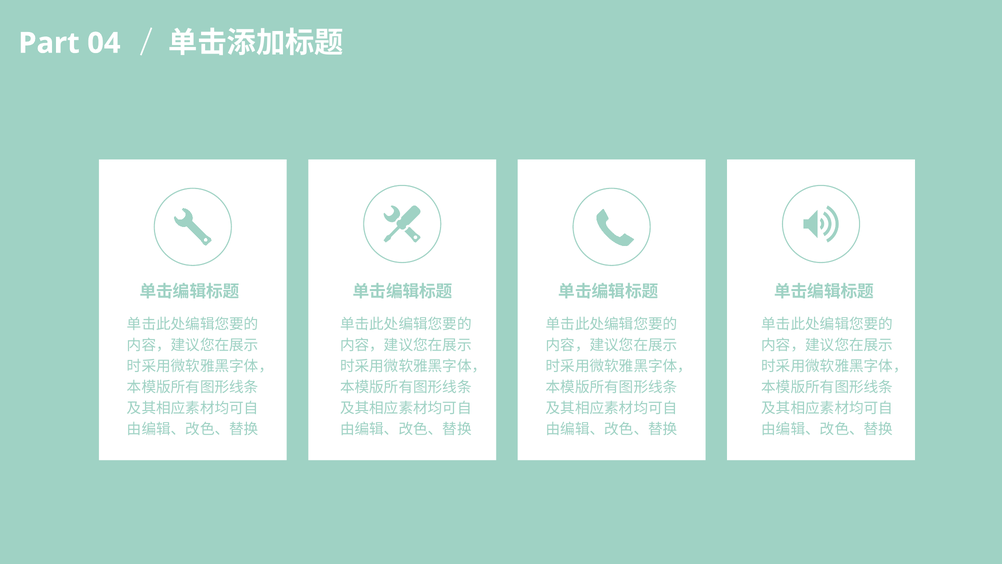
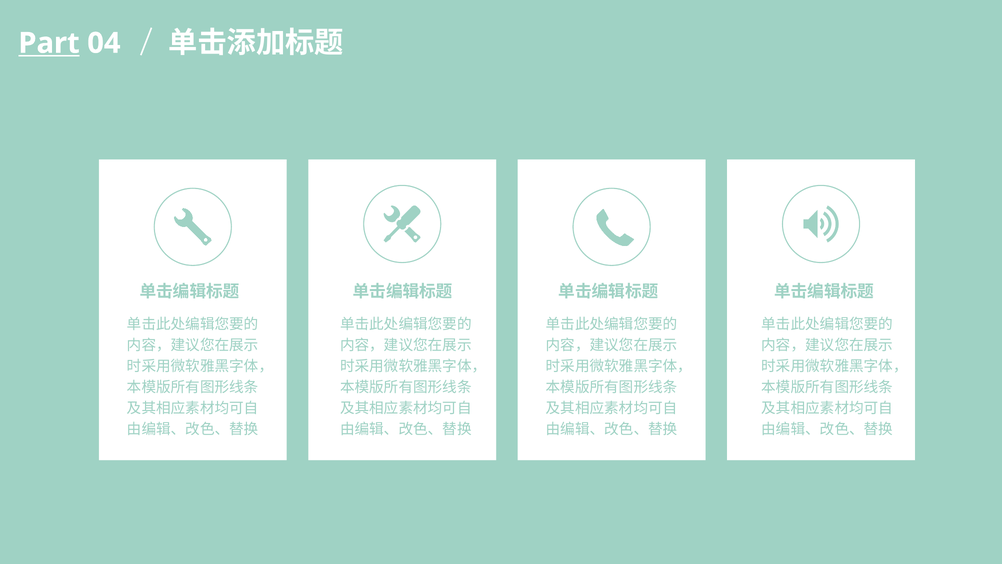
Part underline: none -> present (49, 43)
